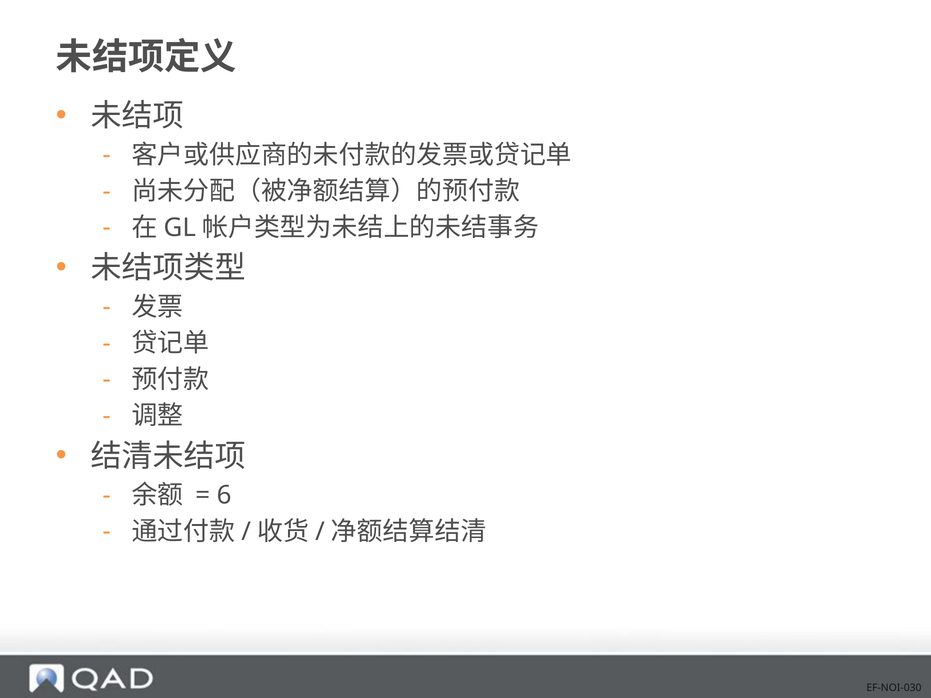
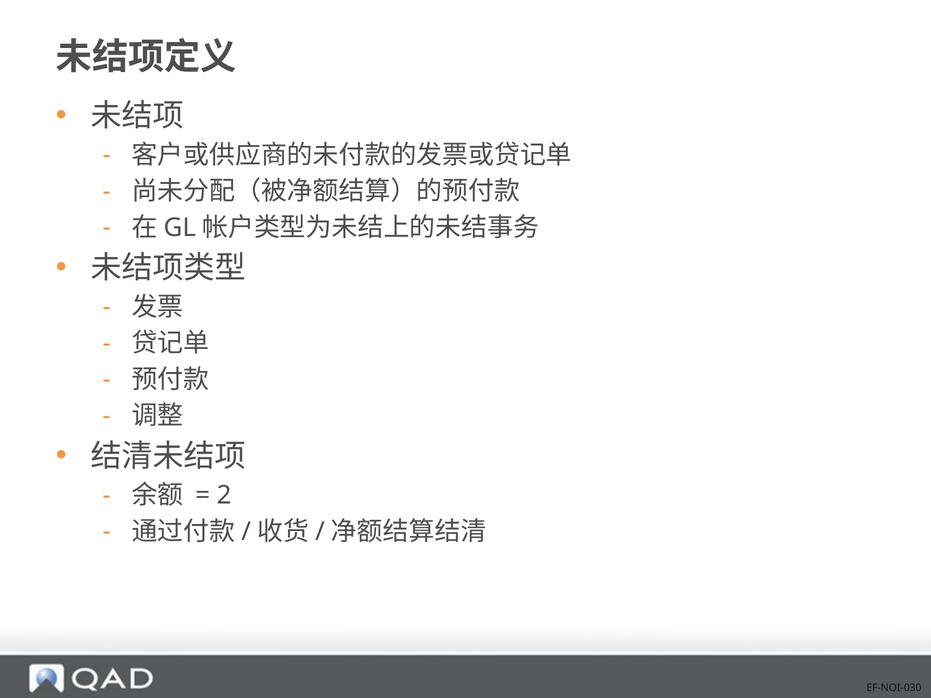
6: 6 -> 2 (224, 496)
